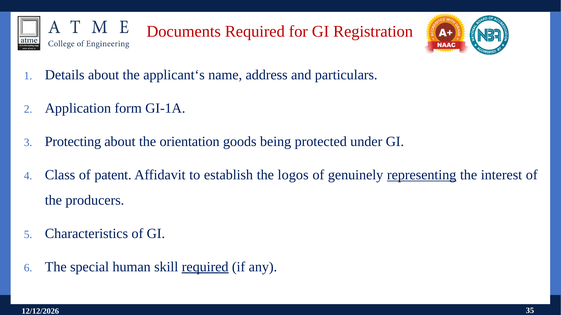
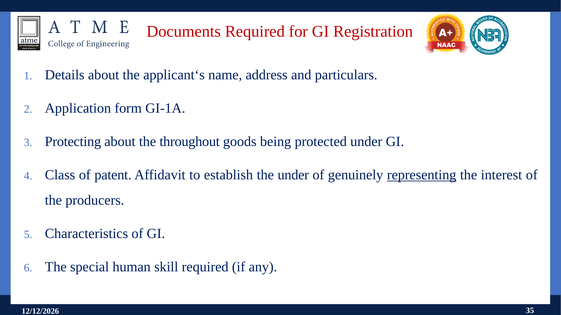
orientation: orientation -> throughout (190, 142)
the logos: logos -> under (293, 175)
required underline: present -> none (205, 267)
